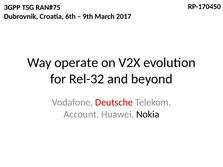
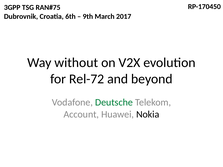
operate: operate -> without (76, 63)
Rel-32: Rel-32 -> Rel-72 (87, 79)
Deutsche colour: red -> green (114, 103)
